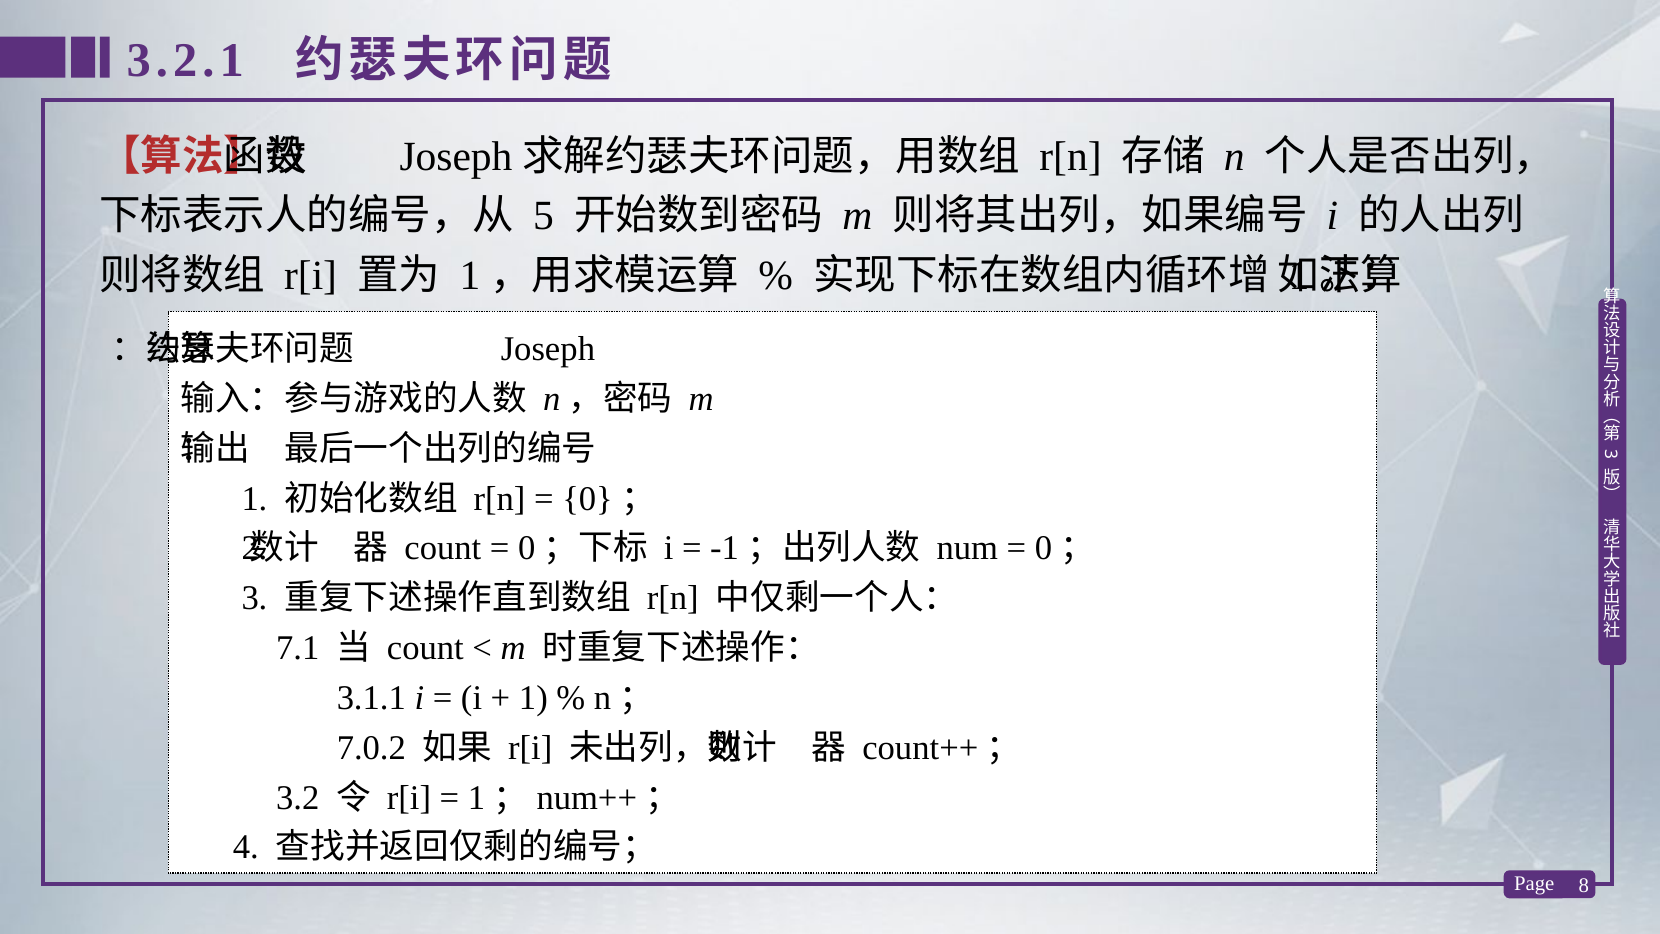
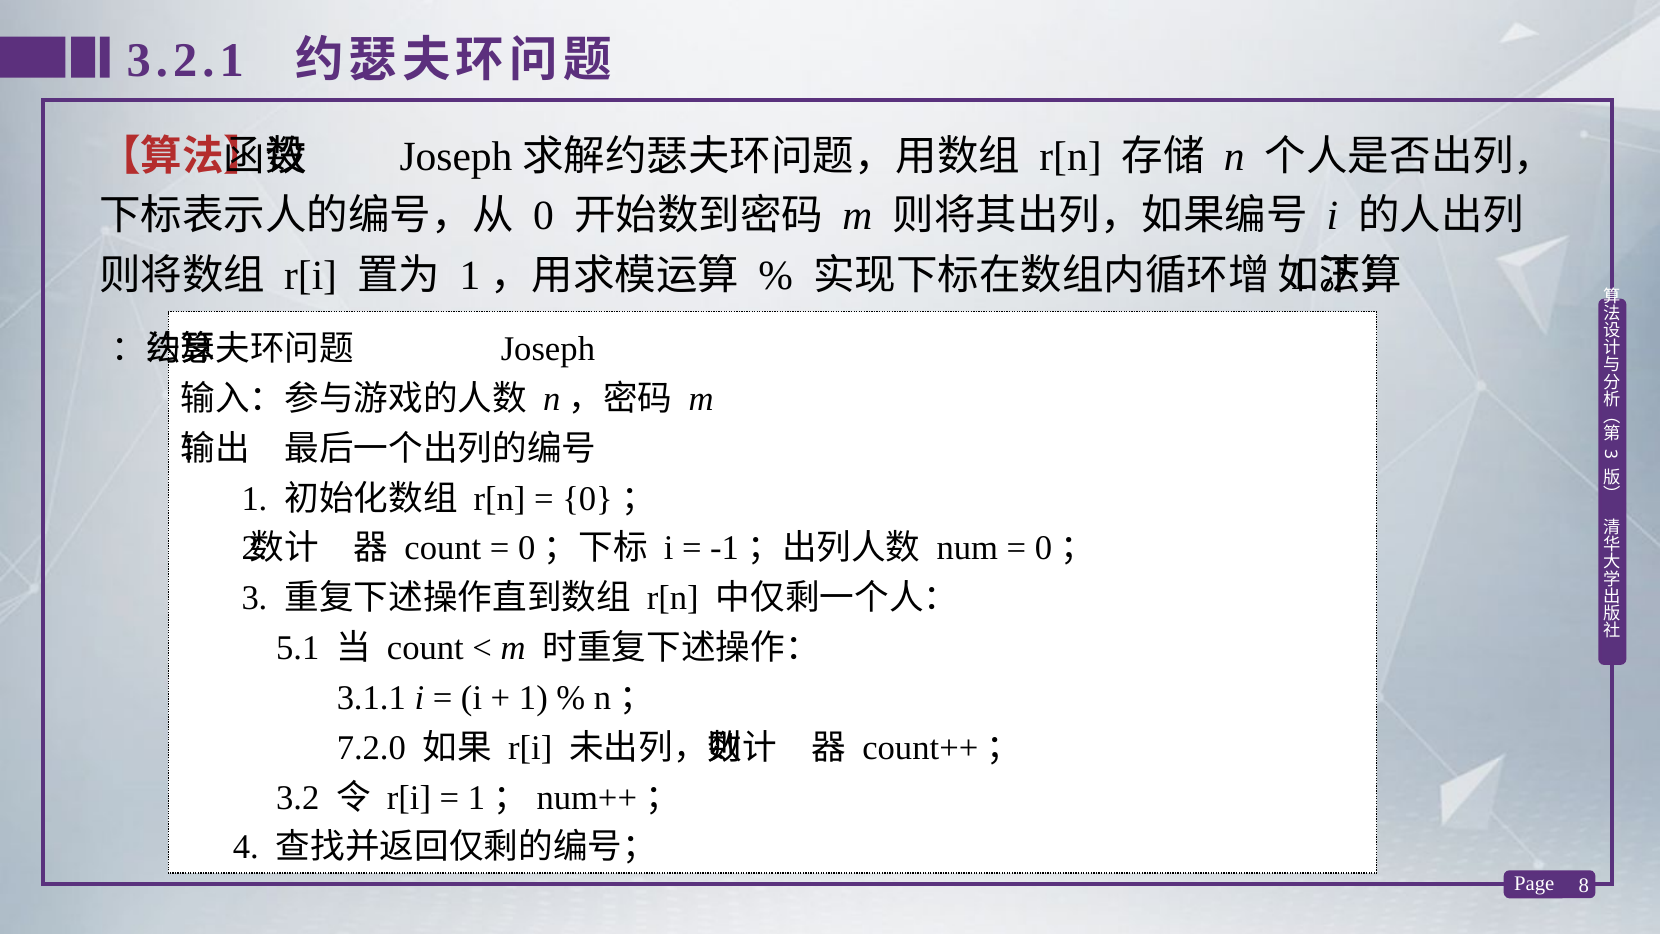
5: 5 -> 0 (544, 216)
7.1: 7.1 -> 5.1 (298, 648)
7.0.2: 7.0.2 -> 7.2.0 (371, 748)
